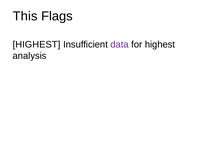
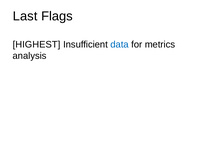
This: This -> Last (25, 16)
data colour: purple -> blue (120, 44)
for highest: highest -> metrics (160, 44)
